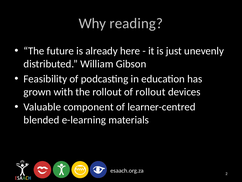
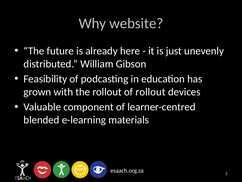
reading: reading -> website (136, 23)
